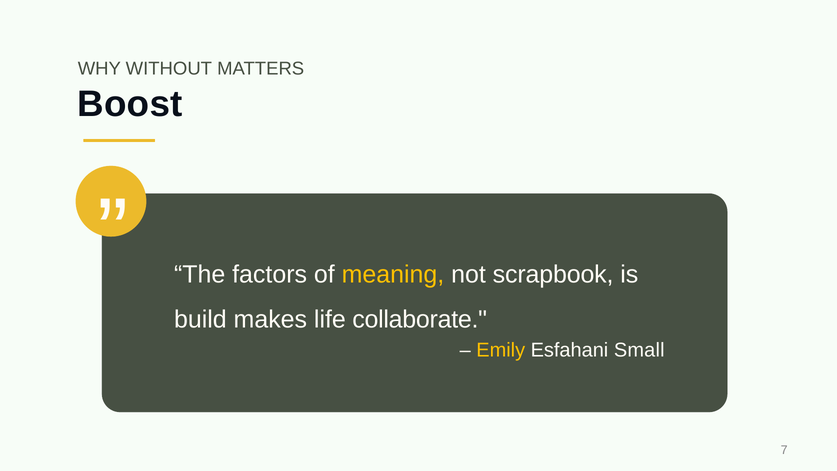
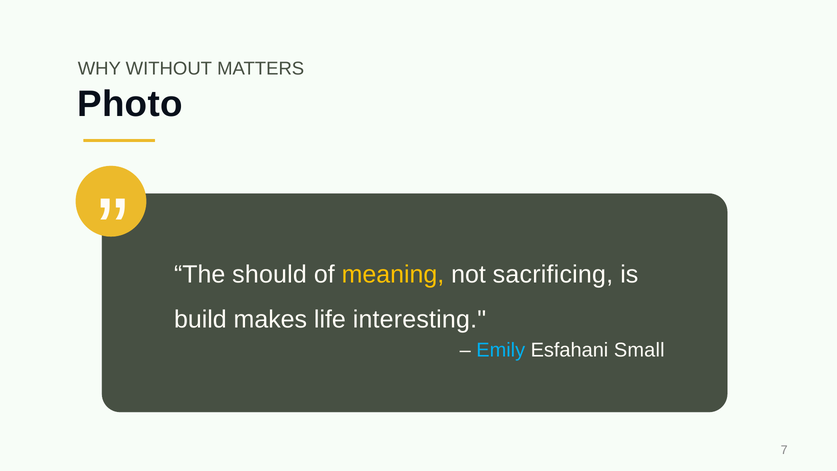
Boost: Boost -> Photo (130, 104)
factors: factors -> should (270, 275)
scrapbook: scrapbook -> sacrificing (553, 275)
collaborate: collaborate -> interesting (419, 319)
Emily colour: yellow -> light blue (501, 350)
